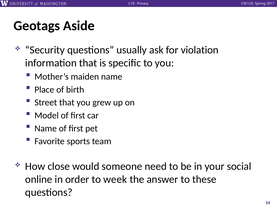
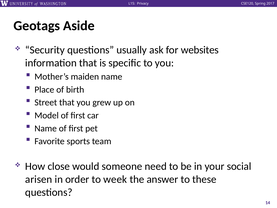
violation: violation -> websites (200, 50)
online: online -> arisen (39, 179)
